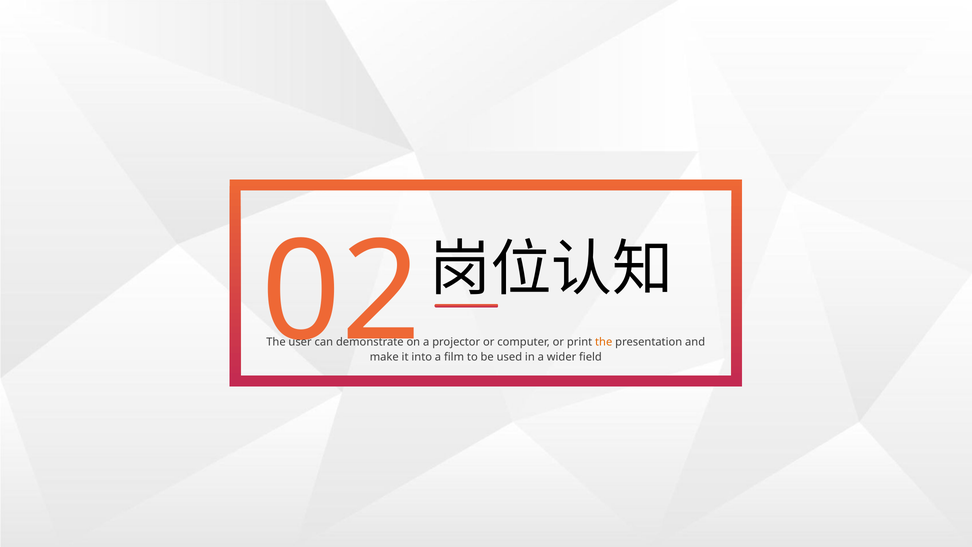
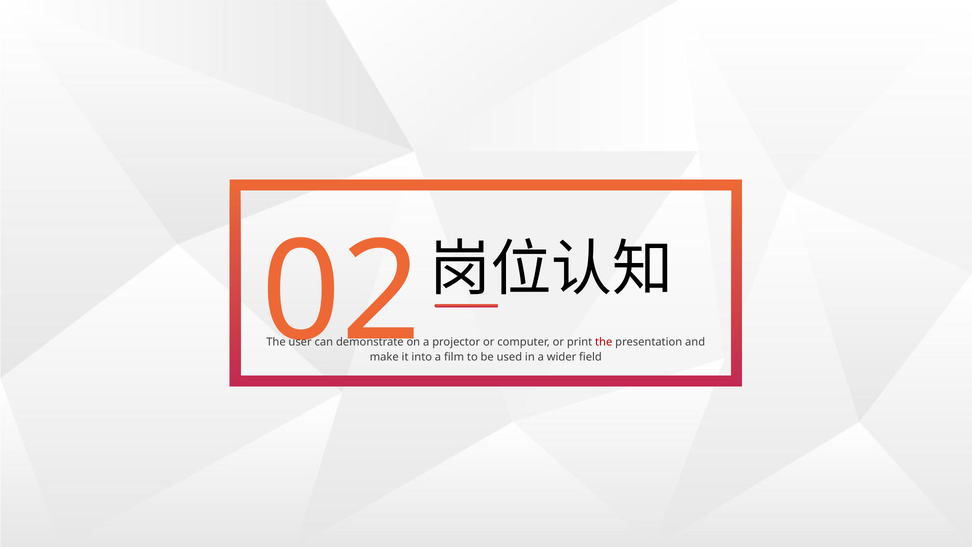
the colour: orange -> red (604, 342)
